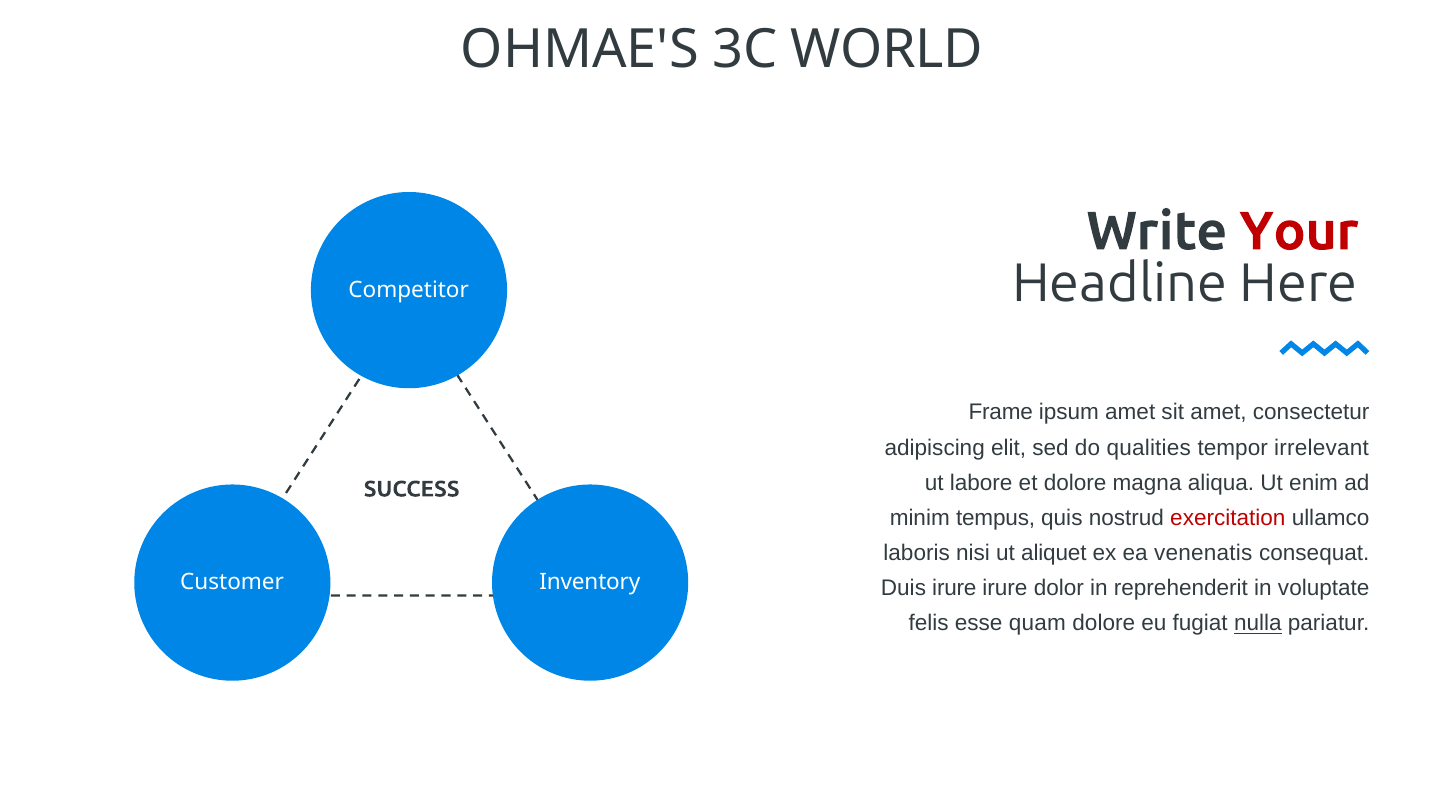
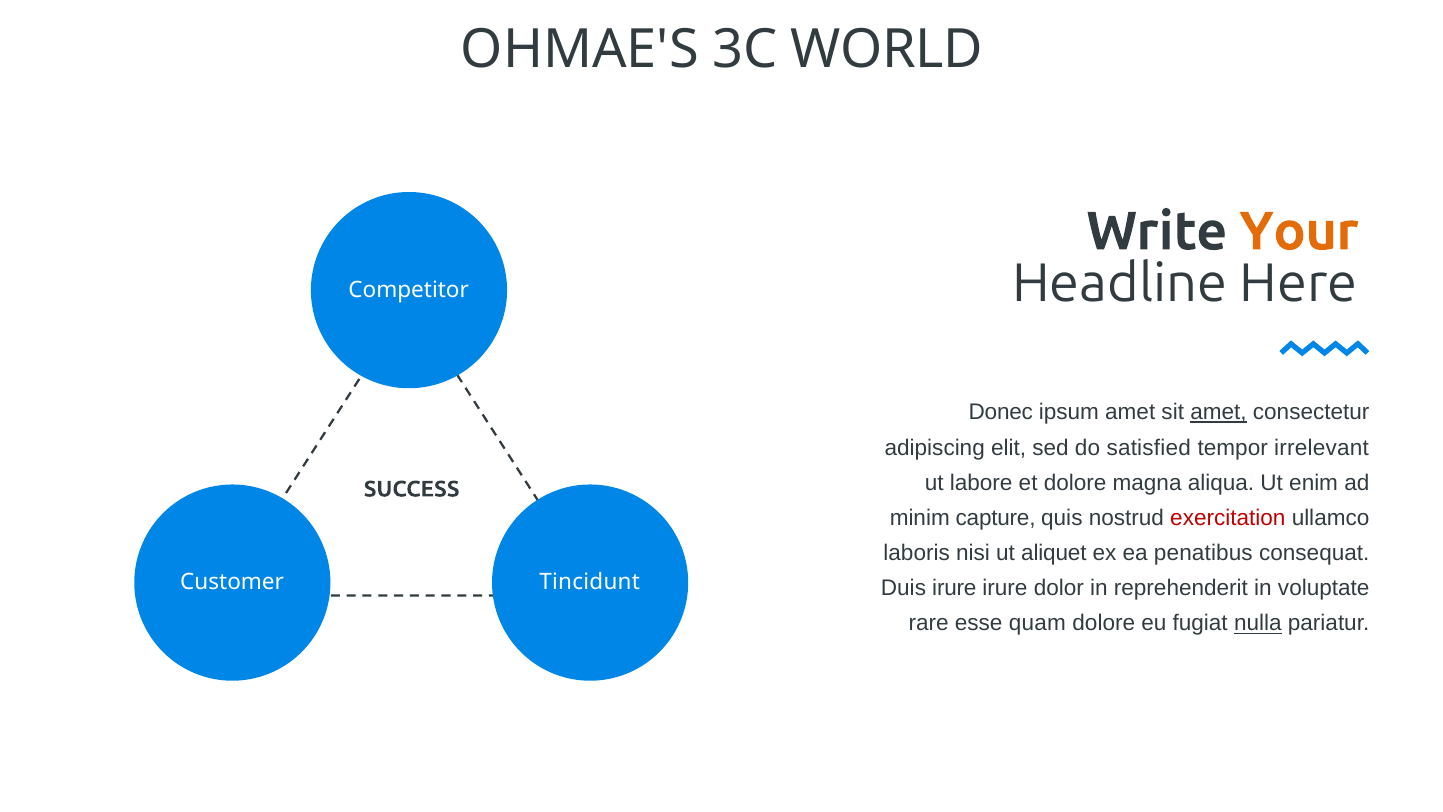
Your colour: red -> orange (1299, 231)
Frame: Frame -> Donec (1001, 412)
amet underline: none -> present (1219, 412)
qualities: qualities -> satisfied (1149, 447)
tempus: tempus -> capture (996, 518)
venenatis: venenatis -> penatibus (1203, 553)
Inventory: Inventory -> Tincidunt (590, 582)
felis: felis -> rare (929, 623)
